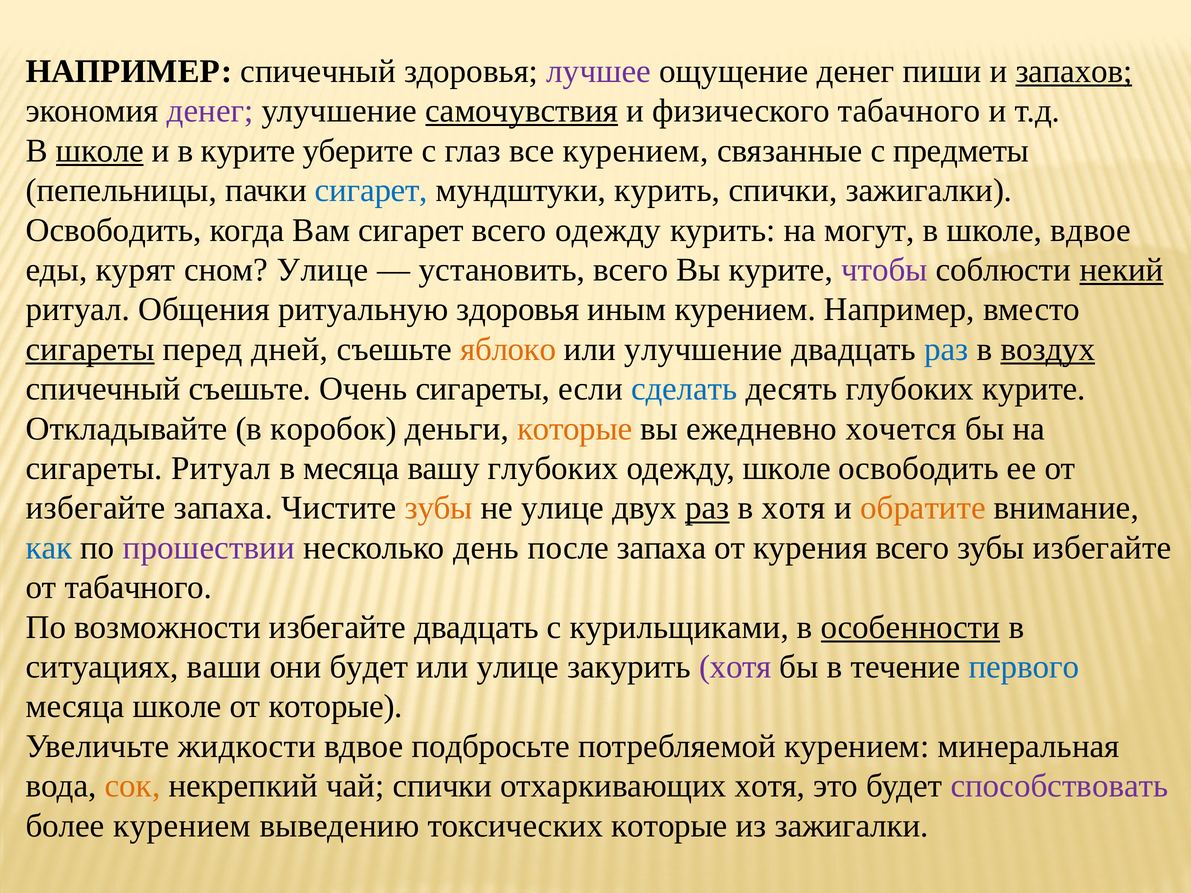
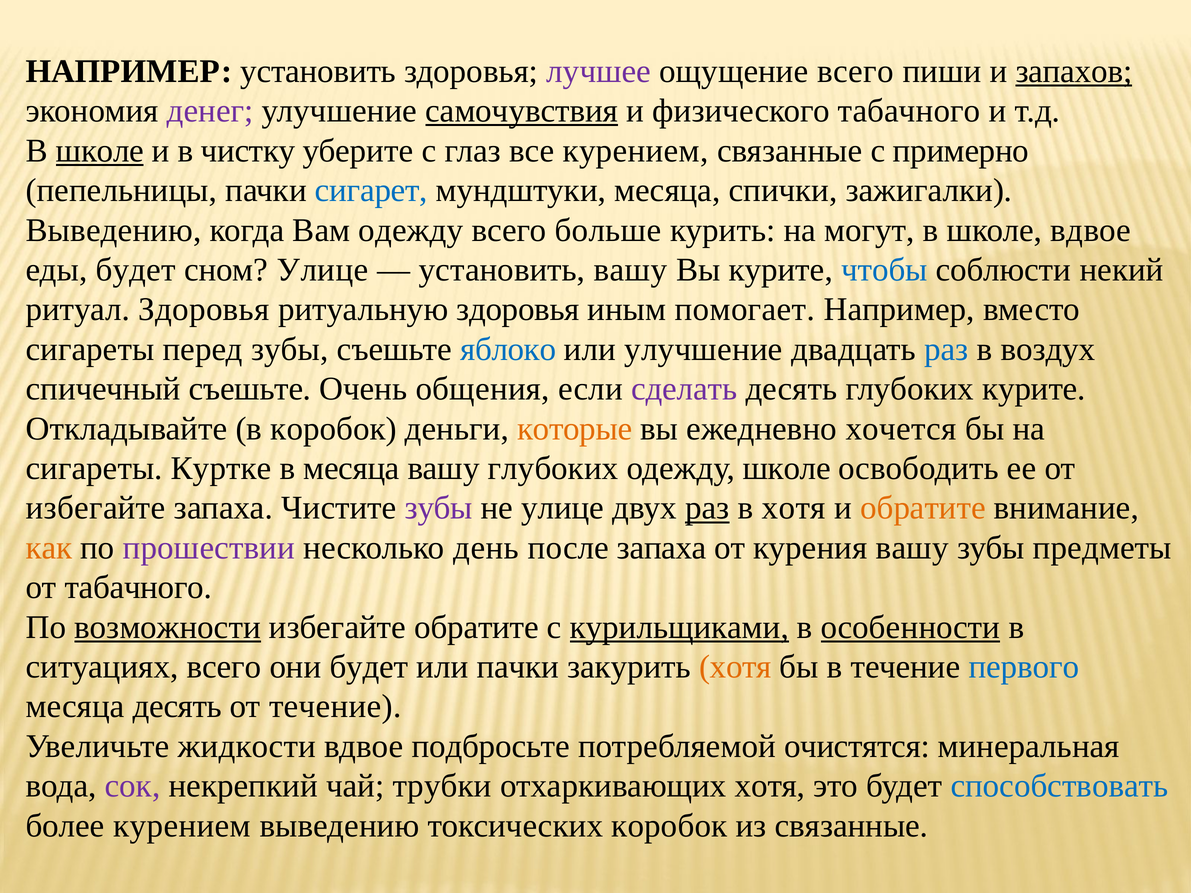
НАПРИМЕР спичечный: спичечный -> установить (318, 71)
ощущение денег: денег -> всего (855, 71)
в курите: курите -> чистку (248, 151)
предметы: предметы -> примерно (961, 151)
мундштуки курить: курить -> месяца (667, 190)
Освободить: Освободить -> Выведению (114, 230)
Вам сигарет: сигарет -> одежду (411, 230)
всего одежду: одежду -> больше (608, 230)
еды курят: курят -> будет (136, 270)
установить всего: всего -> вашу (631, 270)
чтобы colour: purple -> blue (884, 270)
некий underline: present -> none (1122, 270)
ритуал Общения: Общения -> Здоровья (204, 310)
иным курением: курением -> помогает (745, 310)
сигареты underline: present -> none (90, 349)
перед дней: дней -> зубы (290, 349)
яблоко colour: orange -> blue (508, 349)
воздух underline: present -> none (1048, 349)
Очень сигареты: сигареты -> общения (483, 389)
сделать colour: blue -> purple (684, 389)
сигареты Ритуал: Ритуал -> Куртке (221, 468)
зубы colour: orange -> purple (439, 508)
как colour: blue -> orange (49, 548)
курения всего: всего -> вашу (912, 548)
зубы избегайте: избегайте -> предметы (1102, 548)
возможности underline: none -> present (168, 627)
избегайте двадцать: двадцать -> обратите (477, 627)
курильщиками underline: none -> present (679, 627)
ситуациях ваши: ваши -> всего (224, 667)
или улице: улице -> пачки (518, 667)
хотя colour: purple -> orange (735, 667)
месяца школе: школе -> десять (177, 707)
от которые: которые -> течение (335, 707)
потребляемой курением: курением -> очистятся (857, 746)
сок colour: orange -> purple (133, 786)
чай спички: спички -> трубки (442, 786)
способствовать colour: purple -> blue (1059, 786)
токсических которые: которые -> коробок (669, 826)
из зажигалки: зажигалки -> связанные (851, 826)
